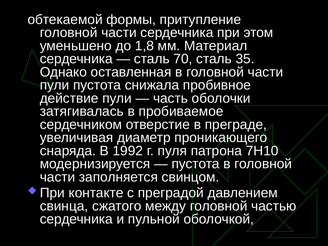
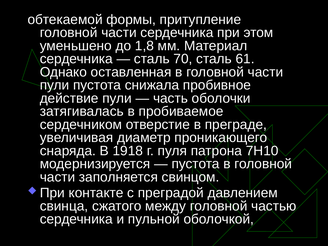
35: 35 -> 61 (245, 59)
1992: 1992 -> 1918 (128, 151)
